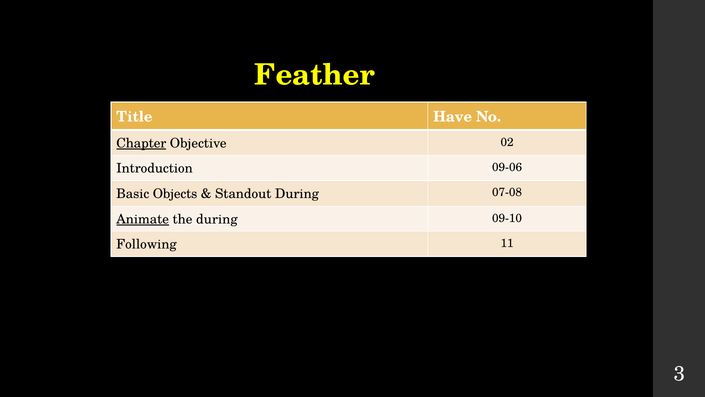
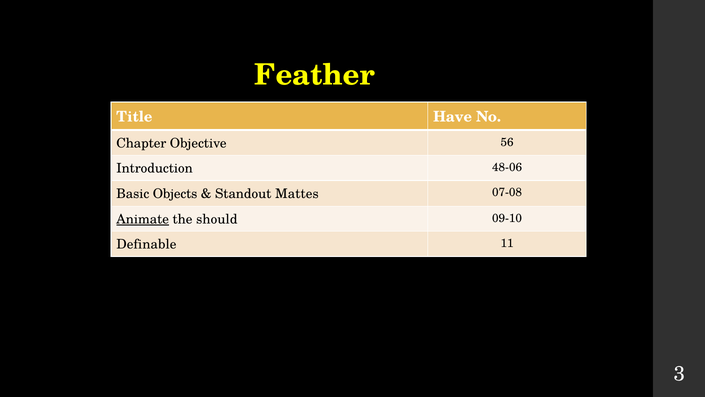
Chapter underline: present -> none (141, 143)
02: 02 -> 56 (507, 142)
09-06: 09-06 -> 48-06 (507, 167)
Standout During: During -> Mattes (297, 194)
the during: during -> should (217, 219)
Following: Following -> Definable (146, 244)
